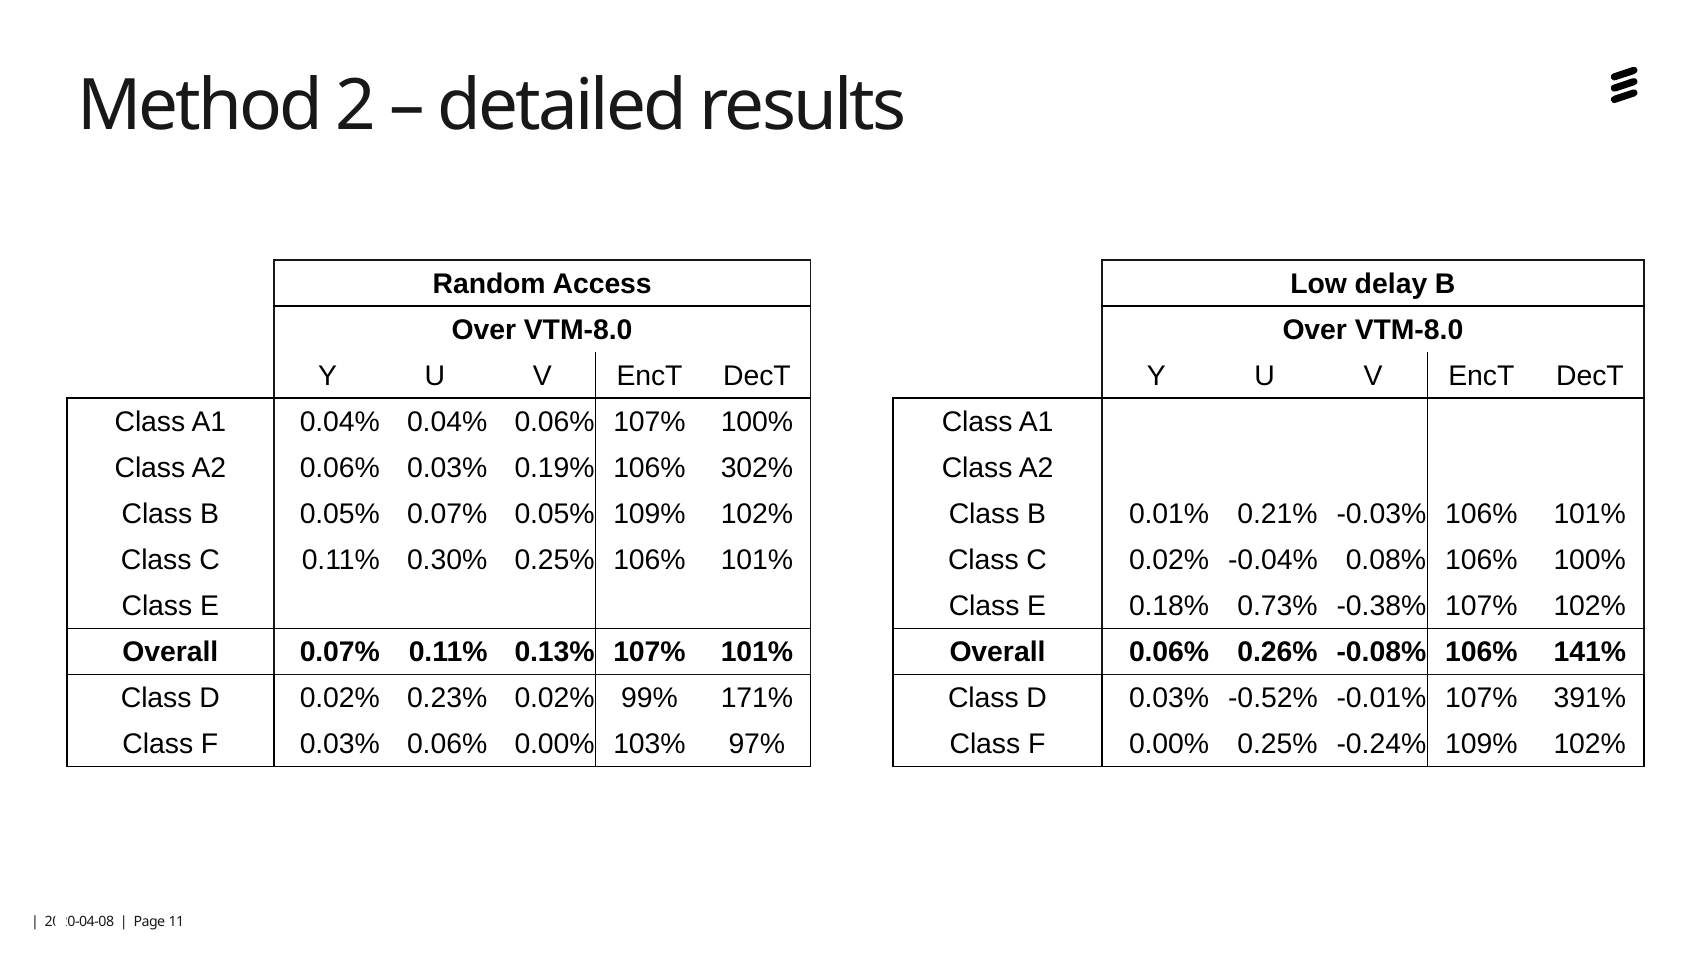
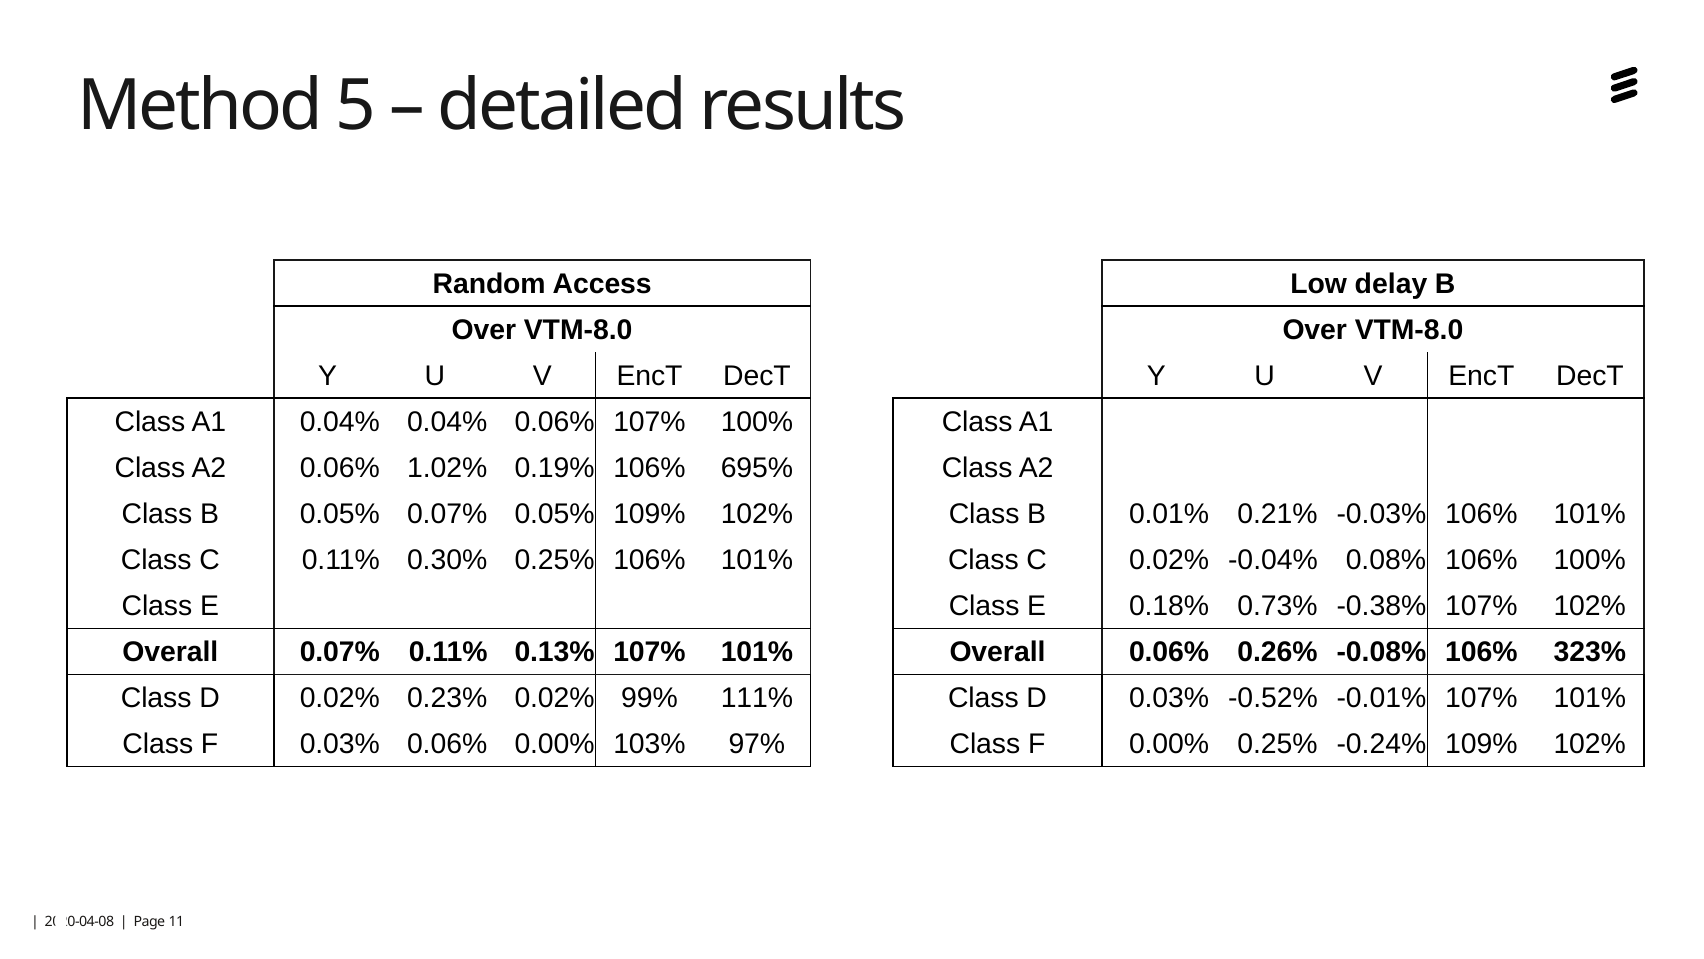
2: 2 -> 5 (356, 106)
0.06% 0.03%: 0.03% -> 1.02% (447, 468)
302%: 302% -> 695% (757, 468)
141%: 141% -> 323% (1590, 652)
171%: 171% -> 111% (757, 698)
-0.01% 107% 391%: 391% -> 101% (1590, 698)
